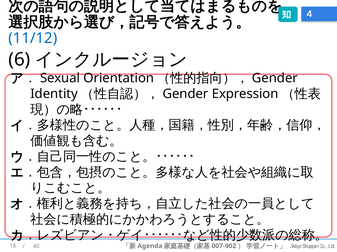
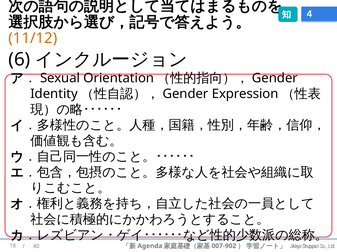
11/12 colour: blue -> orange (33, 38)
